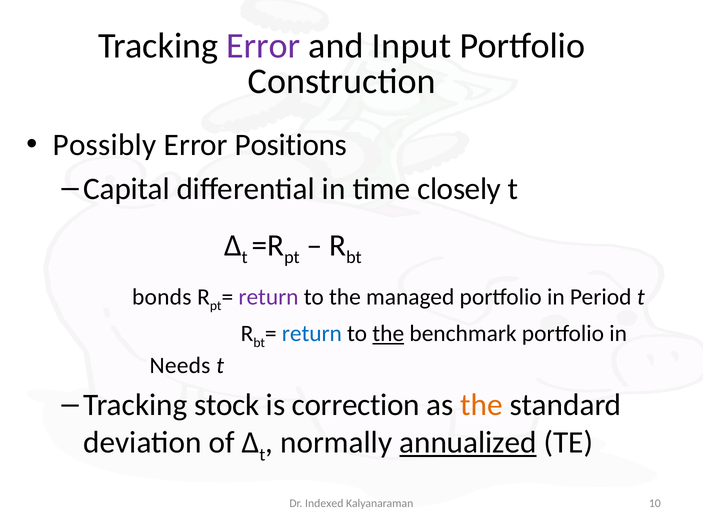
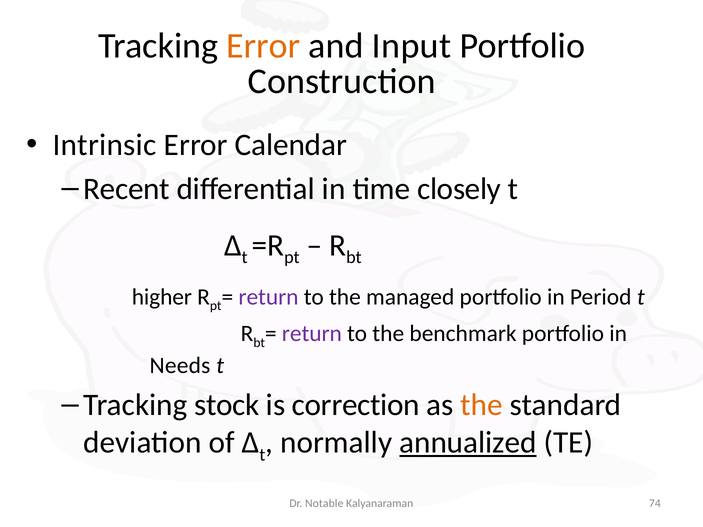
Error colour: purple -> orange (263, 46)
Possibly: Possibly -> Intrinsic (105, 145)
Positions: Positions -> Calendar (291, 145)
Capital: Capital -> Recent (127, 189)
bonds: bonds -> higher (162, 297)
return colour: blue -> purple (312, 334)
the underline: present -> none (388, 334)
Indexed: Indexed -> Notable (324, 503)
10: 10 -> 74 (655, 503)
